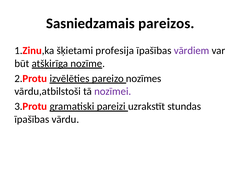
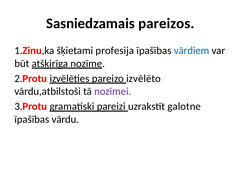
vārdiem colour: purple -> blue (192, 51)
nozīmes: nozīmes -> izvēlēto (144, 78)
stundas: stundas -> galotne (184, 106)
